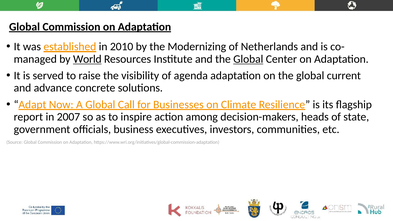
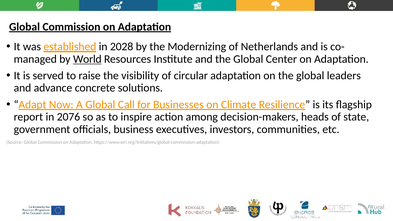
2010: 2010 -> 2028 (122, 47)
Global underline: present -> none (248, 59)
agenda: agenda -> circular (191, 76)
current: current -> leaders (344, 76)
2007: 2007 -> 2076 (68, 117)
